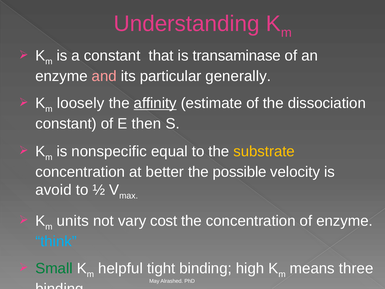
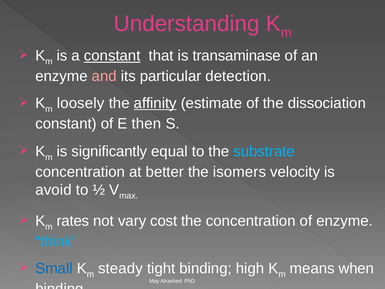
constant underline: none -> present (112, 56)
generally: generally -> detection (238, 76)
nonspecific: nonspecific -> significantly (109, 151)
substrate colour: yellow -> light blue (264, 151)
possible: possible -> isomers (239, 172)
units: units -> rates (73, 221)
Small colour: green -> blue (54, 268)
helpful: helpful -> steady (120, 268)
three: three -> when (356, 268)
